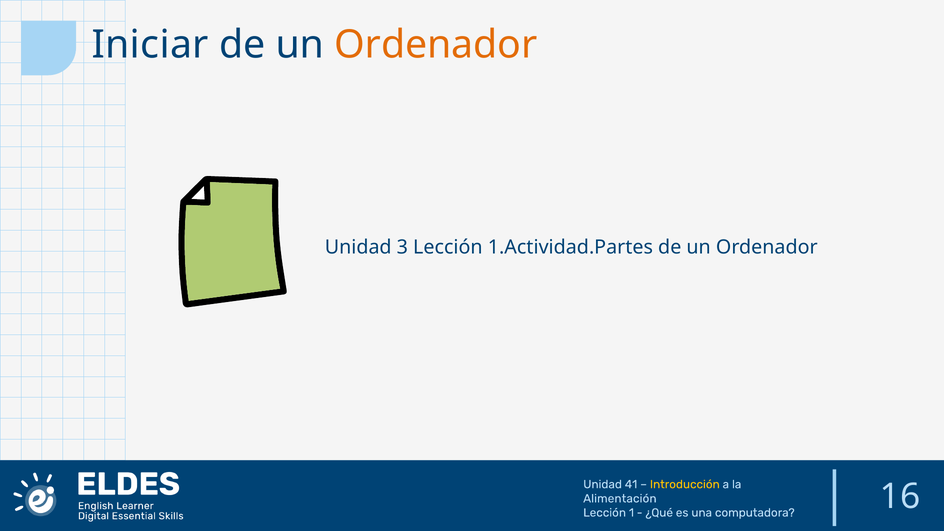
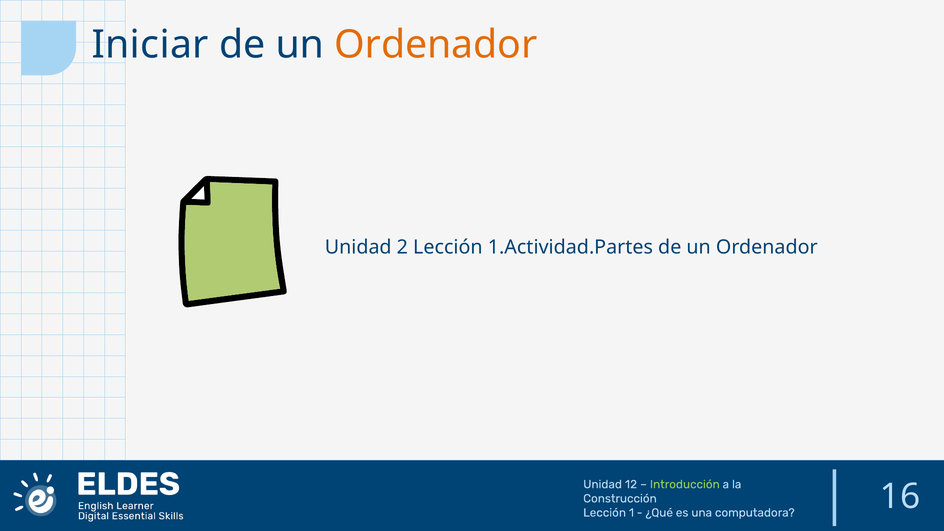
3: 3 -> 2 (402, 247)
41: 41 -> 12 (631, 484)
Introducción colour: yellow -> light green (685, 484)
Alimentación: Alimentación -> Construcción (620, 499)
